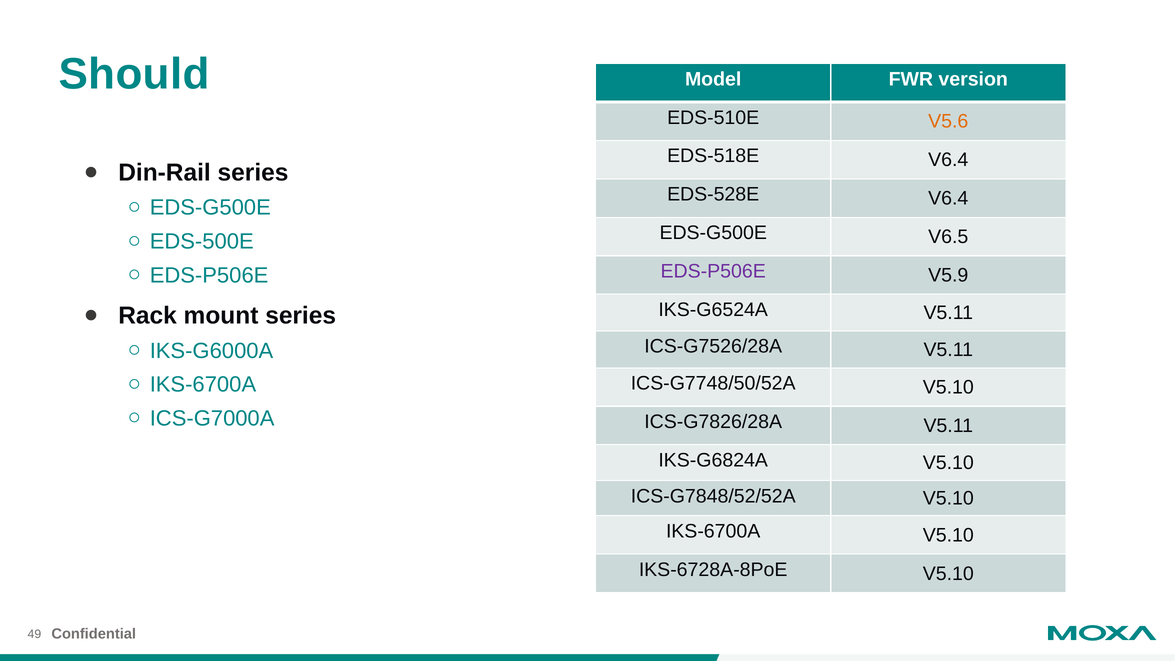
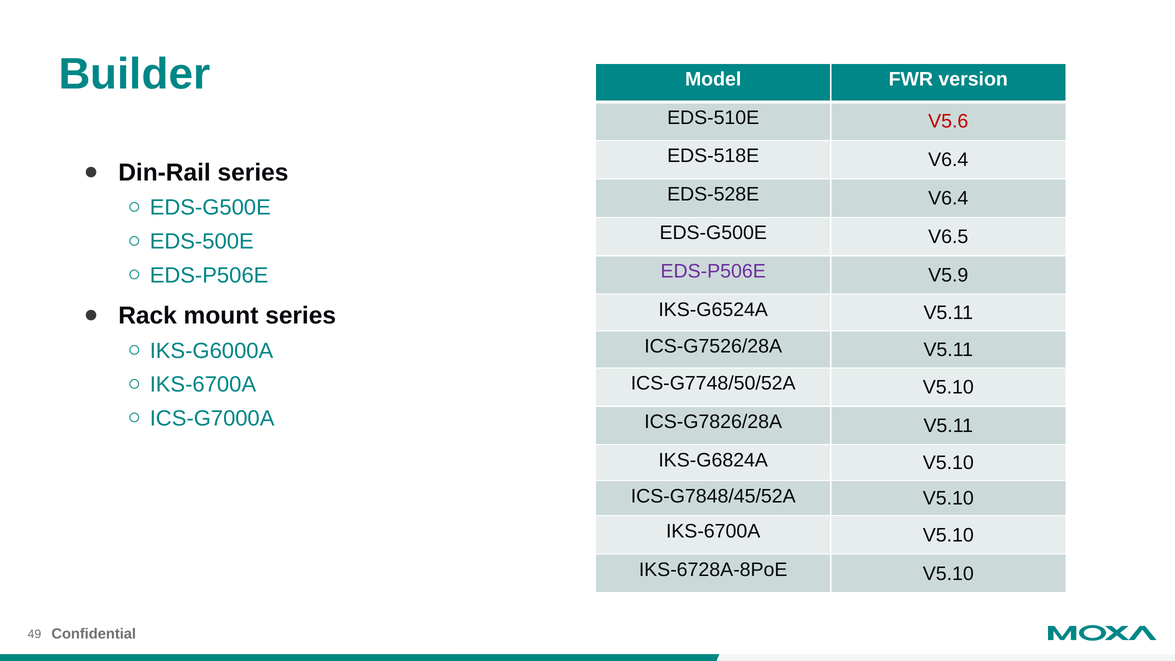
Should: Should -> Builder (134, 74)
V5.6 colour: orange -> red (948, 121)
ICS-G7848/52/52A: ICS-G7848/52/52A -> ICS-G7848/45/52A (713, 496)
